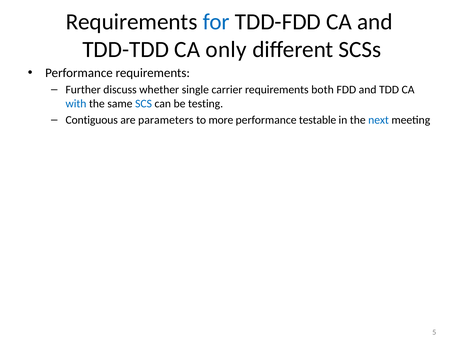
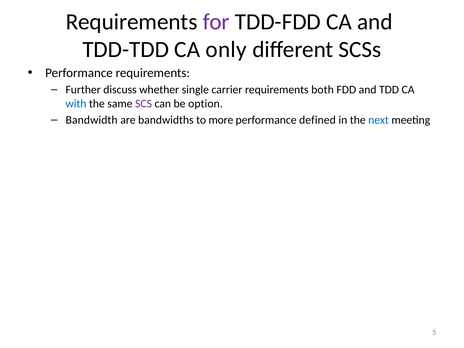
for colour: blue -> purple (216, 22)
SCS colour: blue -> purple (144, 104)
testing: testing -> option (205, 104)
Contiguous: Contiguous -> Bandwidth (92, 120)
parameters: parameters -> bandwidths (166, 120)
testable: testable -> defined (317, 120)
